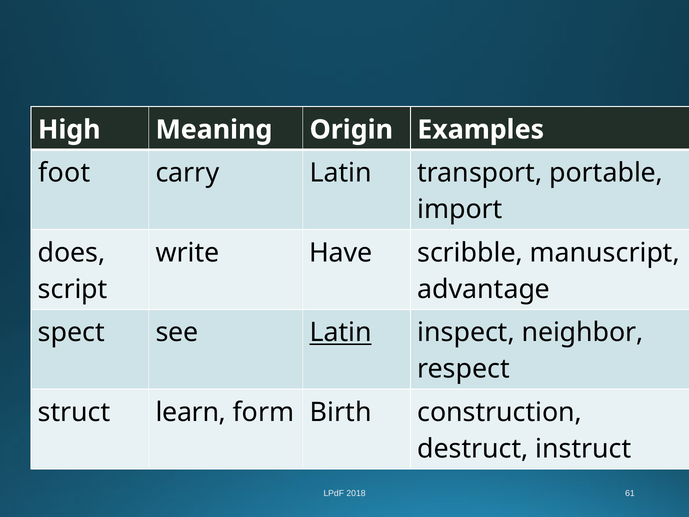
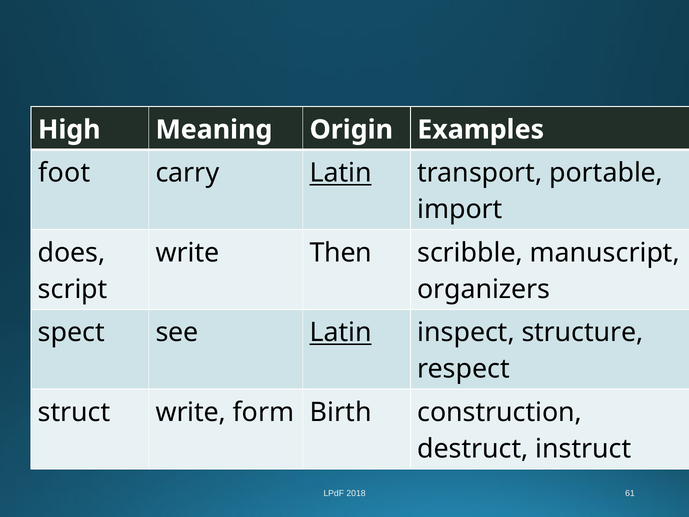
Latin underline: none -> present (341, 173)
Have: Have -> Then (341, 253)
advantage: advantage -> organizers (484, 289)
neighbor: neighbor -> structure (583, 332)
struct learn: learn -> write (191, 412)
